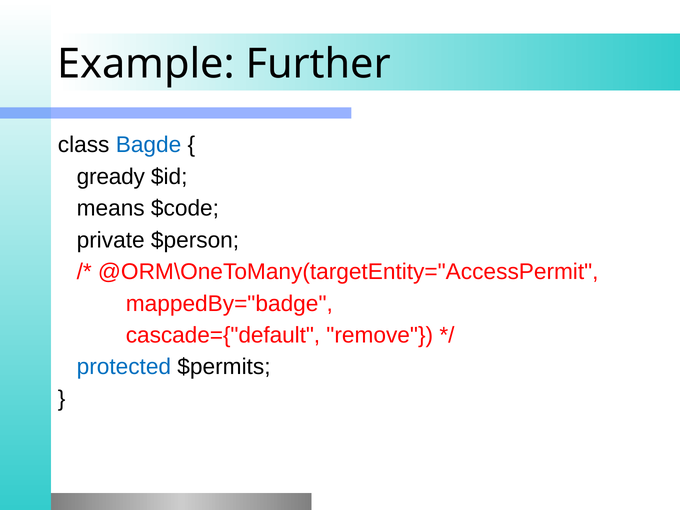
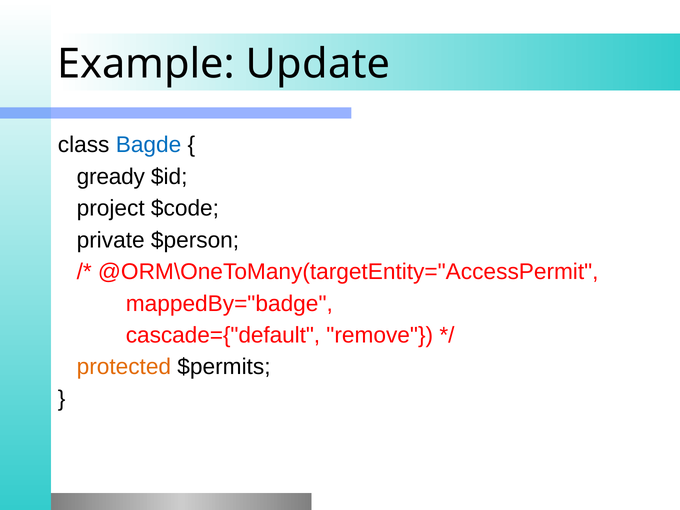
Further: Further -> Update (318, 64)
means: means -> project (111, 208)
protected colour: blue -> orange (124, 367)
